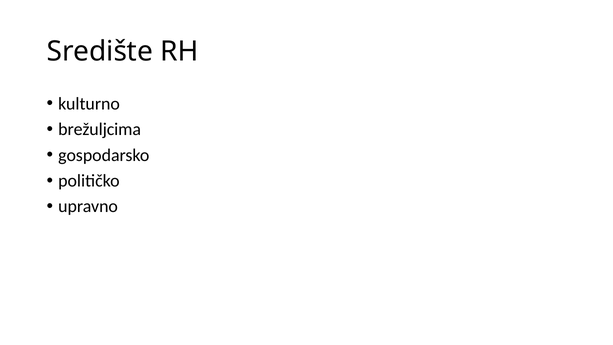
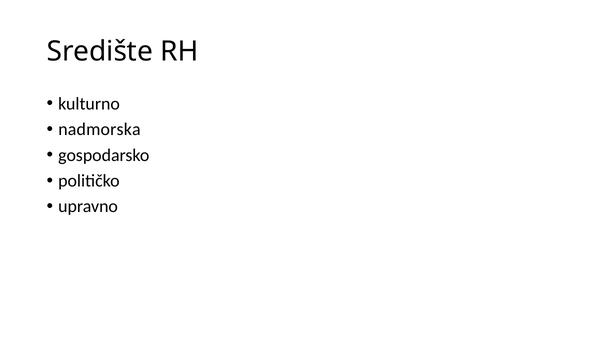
brežuljcima: brežuljcima -> nadmorska (99, 129)
